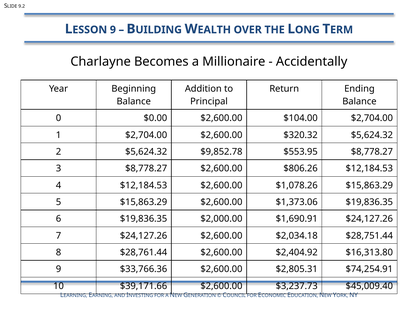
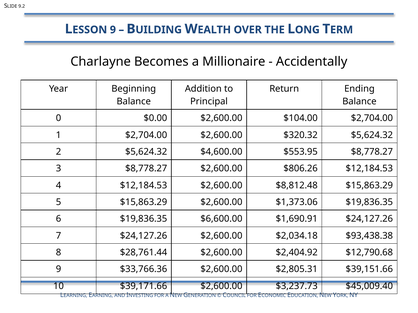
$9,852.78: $9,852.78 -> $4,600.00 (221, 152)
$1,078.26: $1,078.26 -> $8,812.48 (297, 186)
$2,000.00: $2,000.00 -> $6,600.00 (221, 219)
$28,751.44: $28,751.44 -> $93,438.38 (369, 236)
$16,313.80: $16,313.80 -> $12,790.68 (369, 253)
$74,254.91: $74,254.91 -> $39,151.66 (369, 270)
